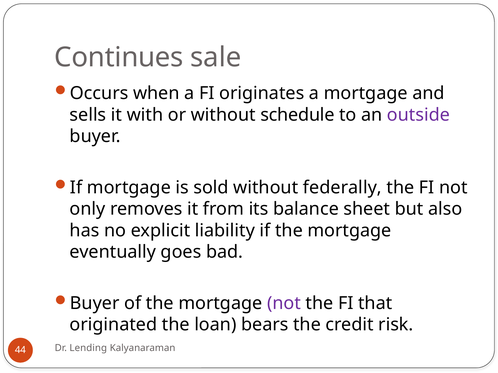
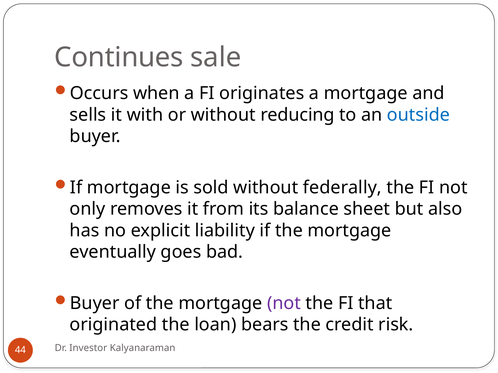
schedule: schedule -> reducing (297, 115)
outside colour: purple -> blue (418, 115)
Lending: Lending -> Investor (88, 348)
